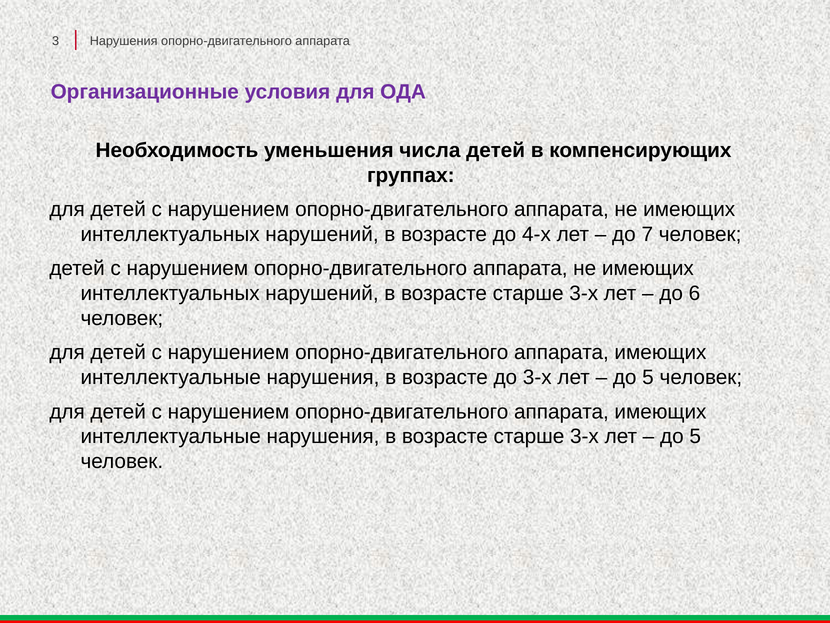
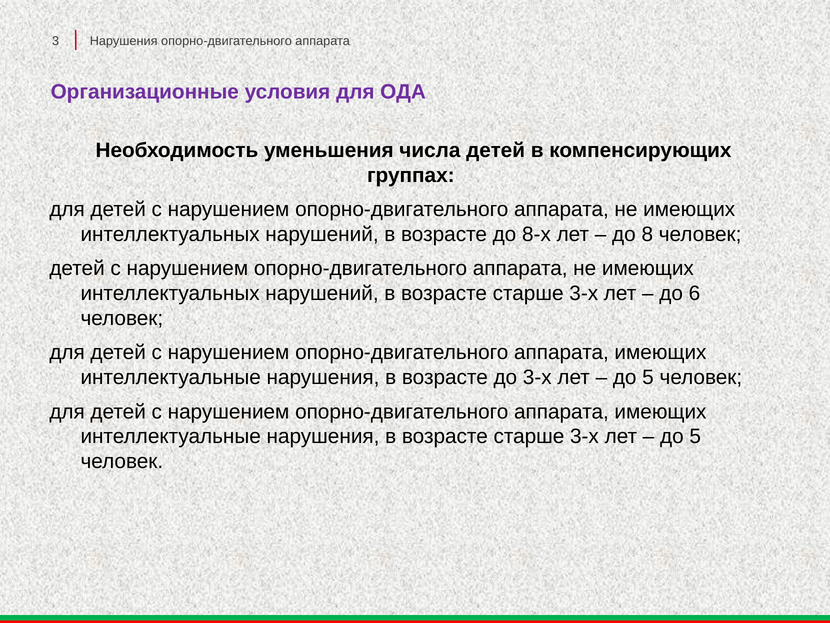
4-х: 4-х -> 8-х (536, 234)
7: 7 -> 8 (647, 234)
